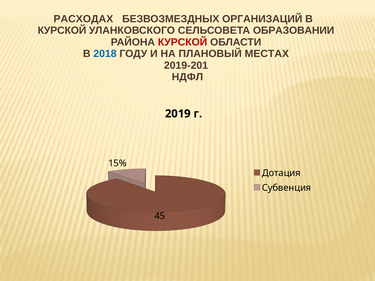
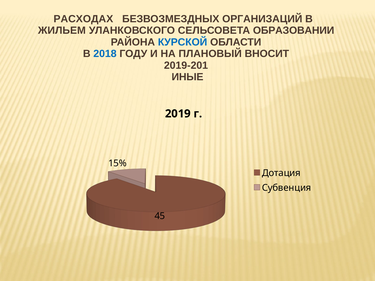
КУРСКОЙ: КУРСКОЙ -> ЖИЛЬЕМ (62, 31)
КУРСКОЙ colour: red -> blue (183, 42)
МЕСТАХ: МЕСТАХ -> ВНОСИТ (267, 54)
НДФЛ: НДФЛ -> ИНЫЕ (188, 77)
